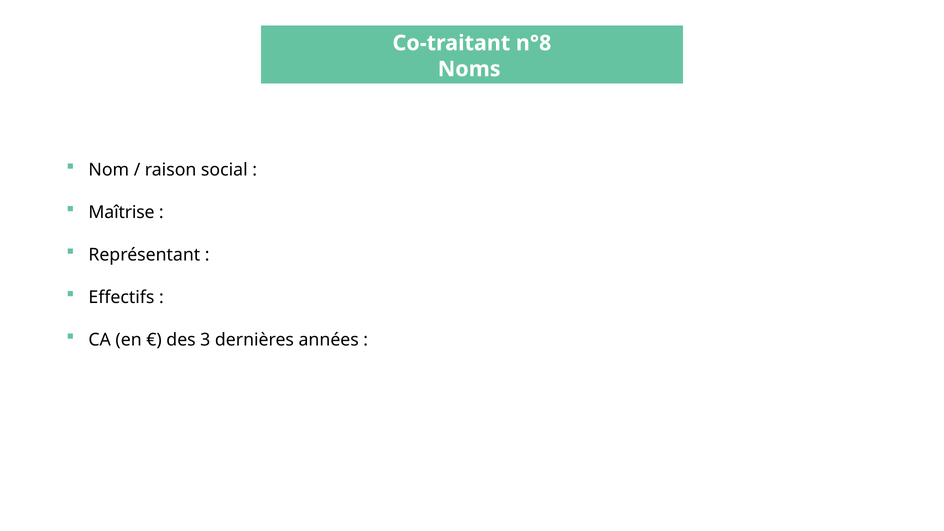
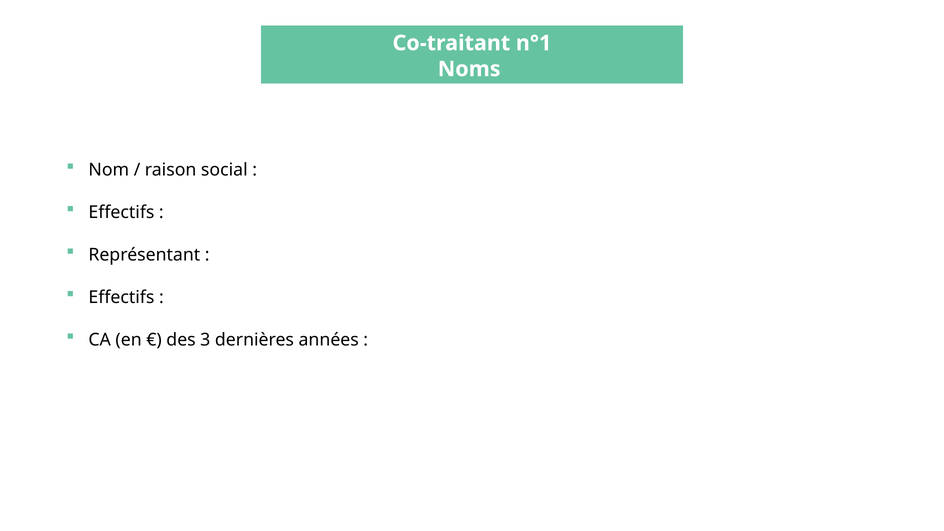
n°8: n°8 -> n°1 (534, 43)
Maîtrise: Maîtrise -> Effectifs (121, 212)
